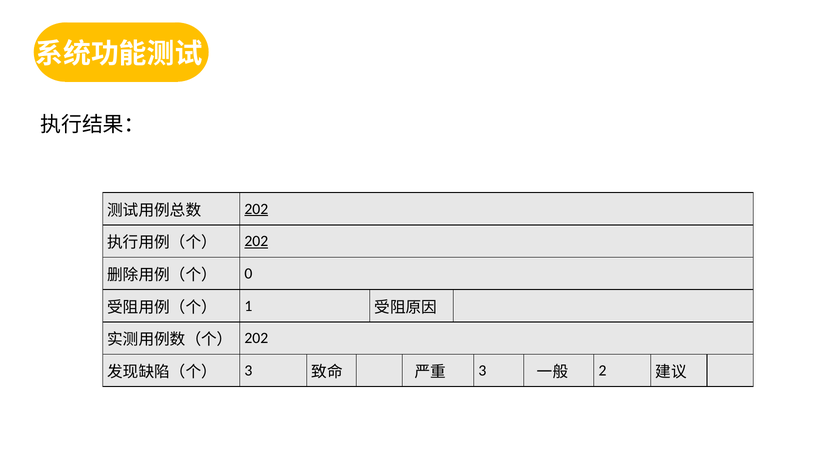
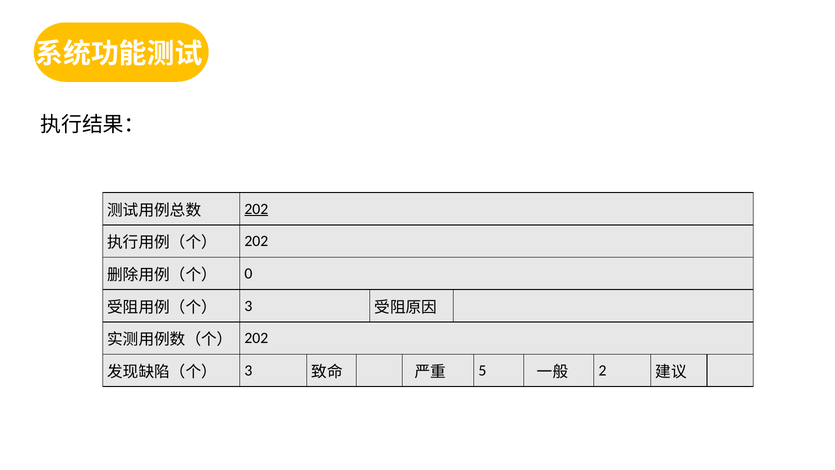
202 underline: present -> none (256, 241)
1: 1 -> 3 (248, 306)
3: 3 -> 5 (482, 370)
